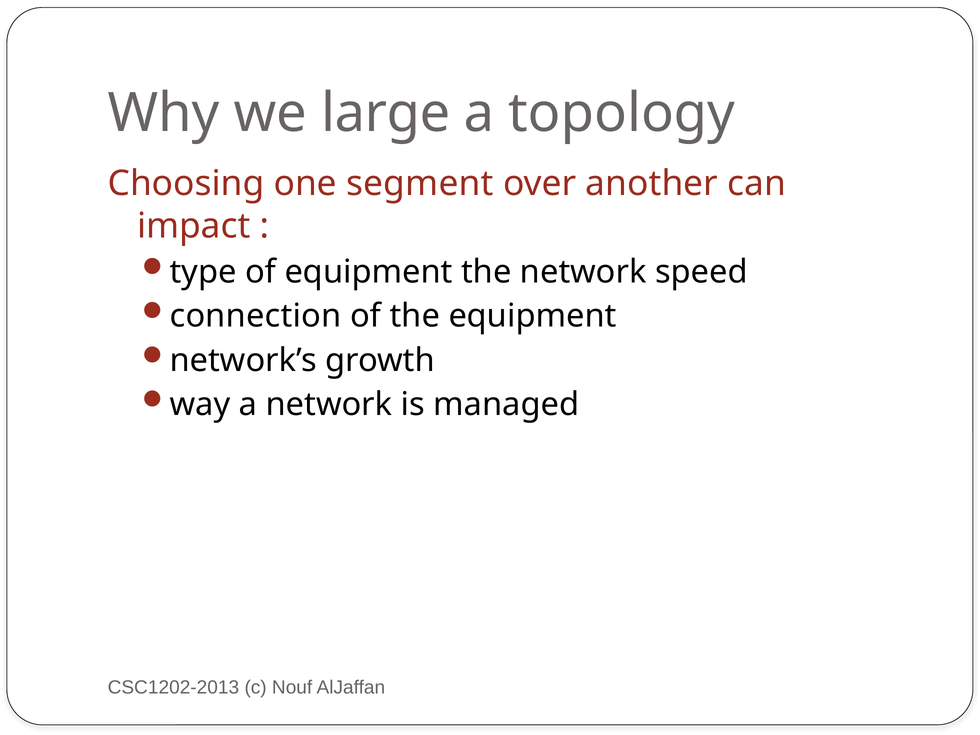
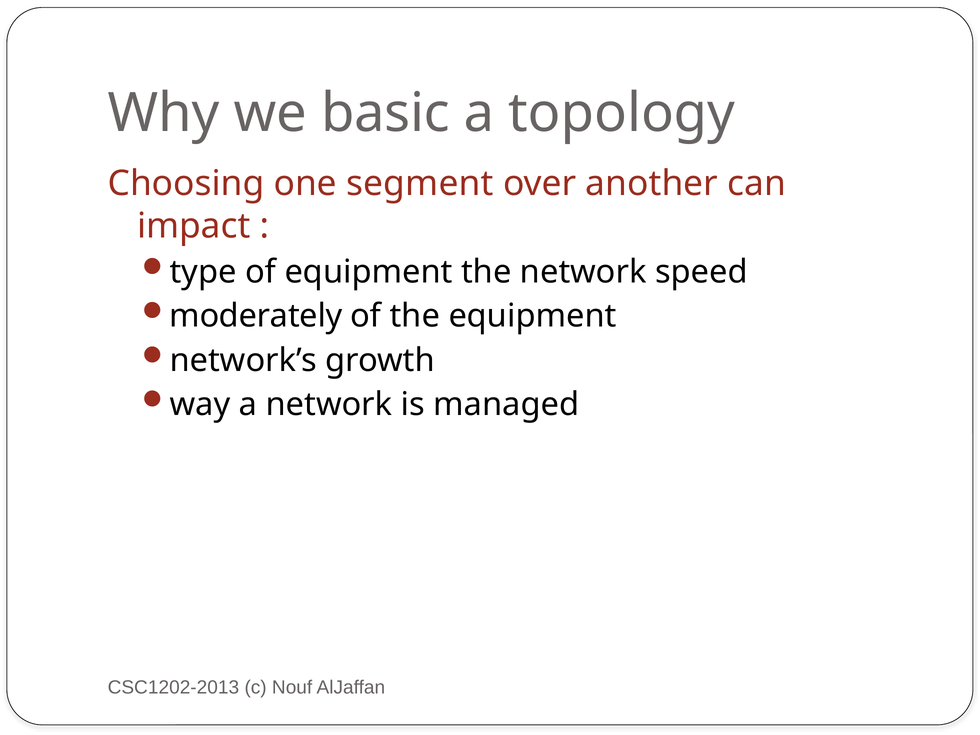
large: large -> basic (386, 113)
connection: connection -> moderately (256, 316)
